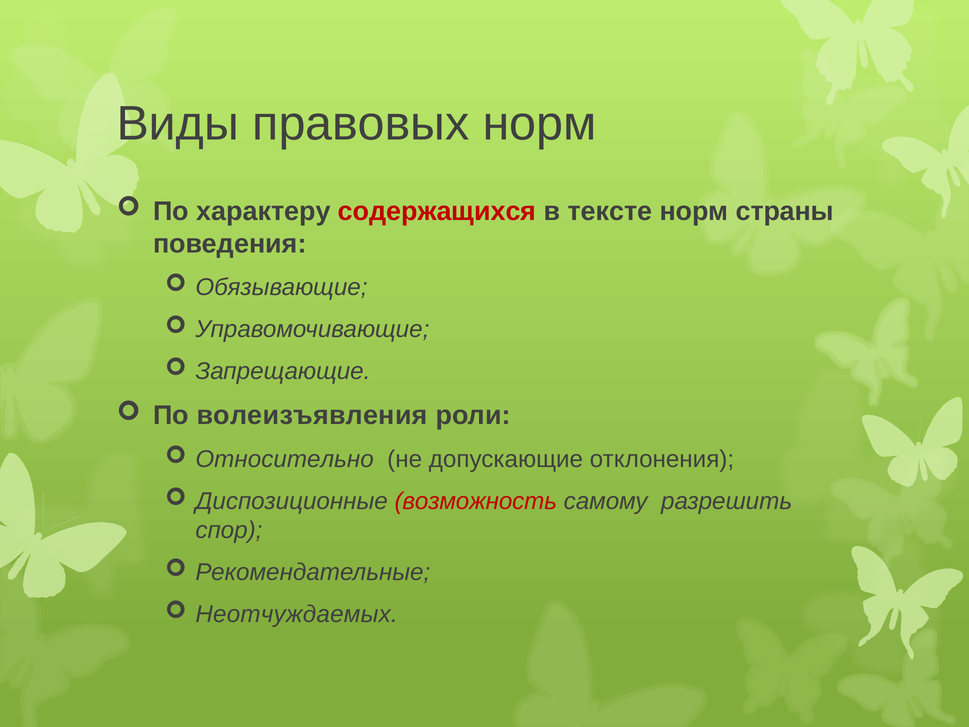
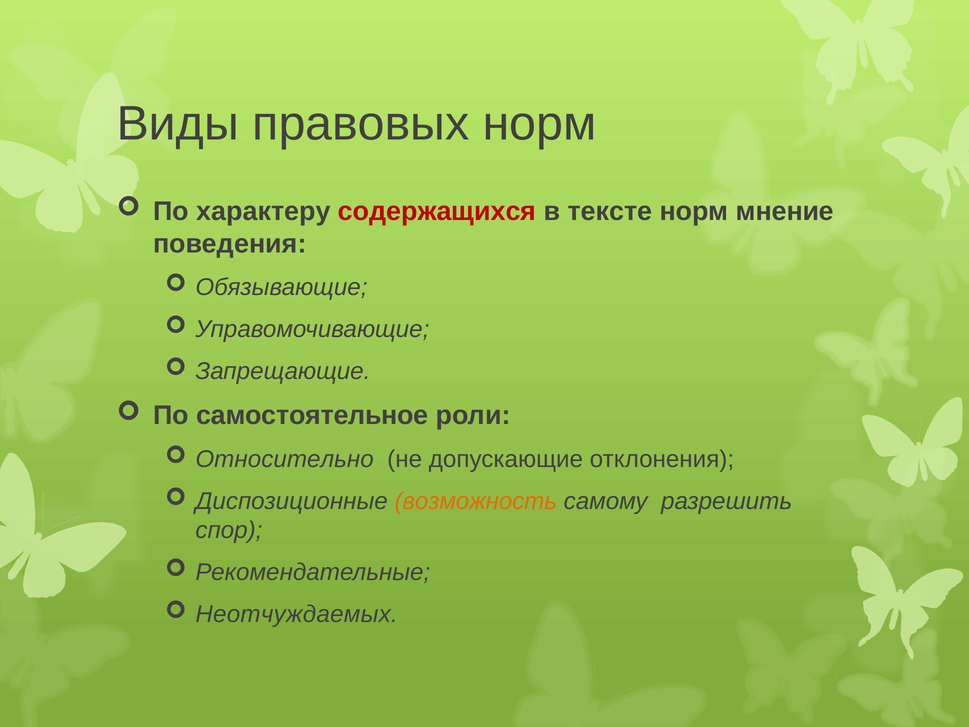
страны: страны -> мнение (785, 211)
волеизъявления: волеизъявления -> самостоятельное (312, 415)
возможность colour: red -> orange (476, 501)
